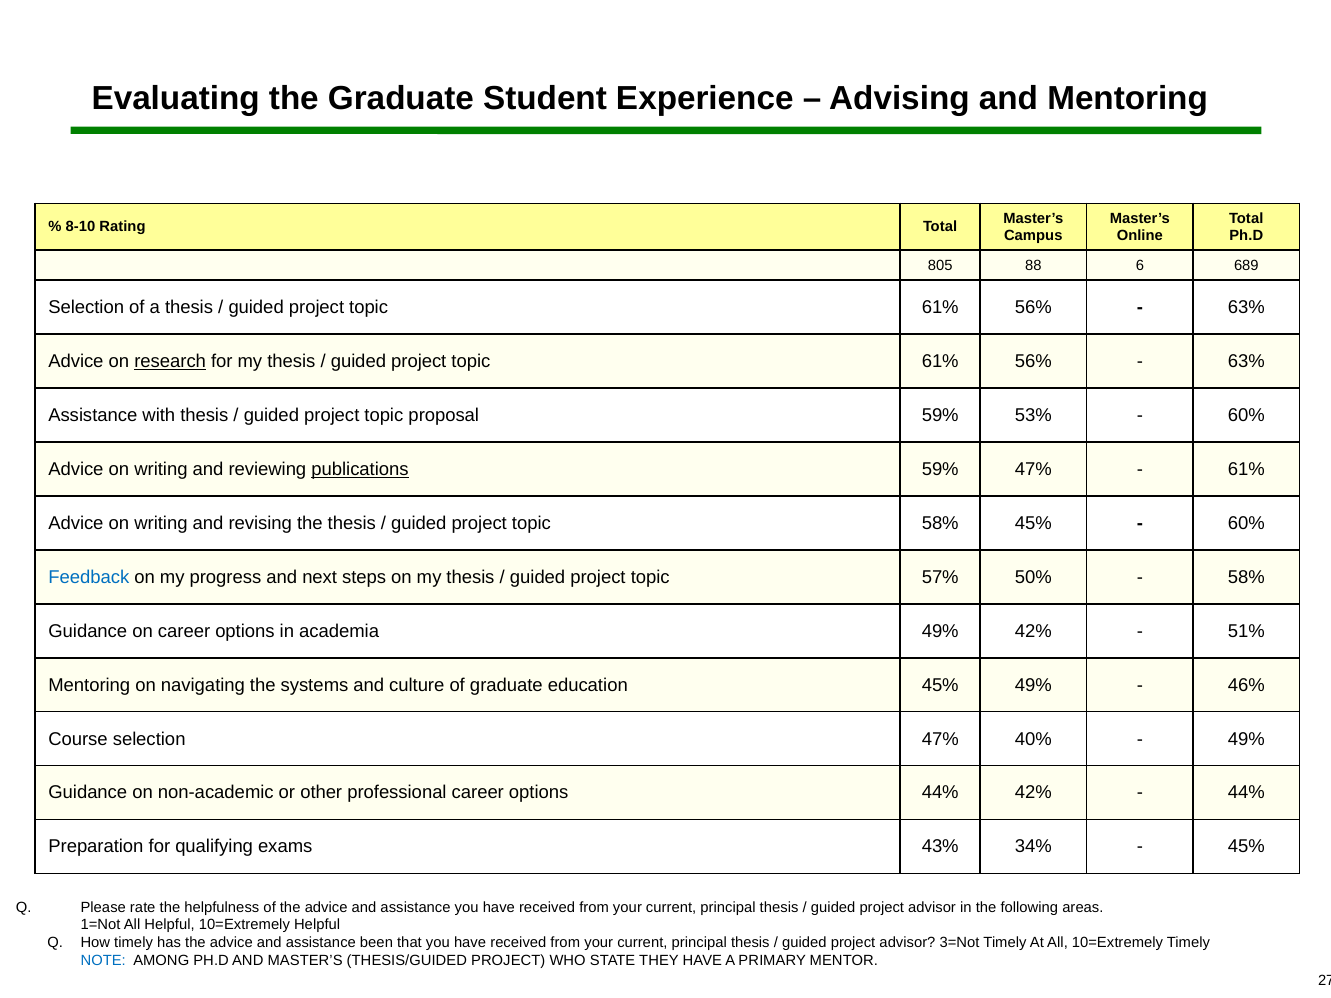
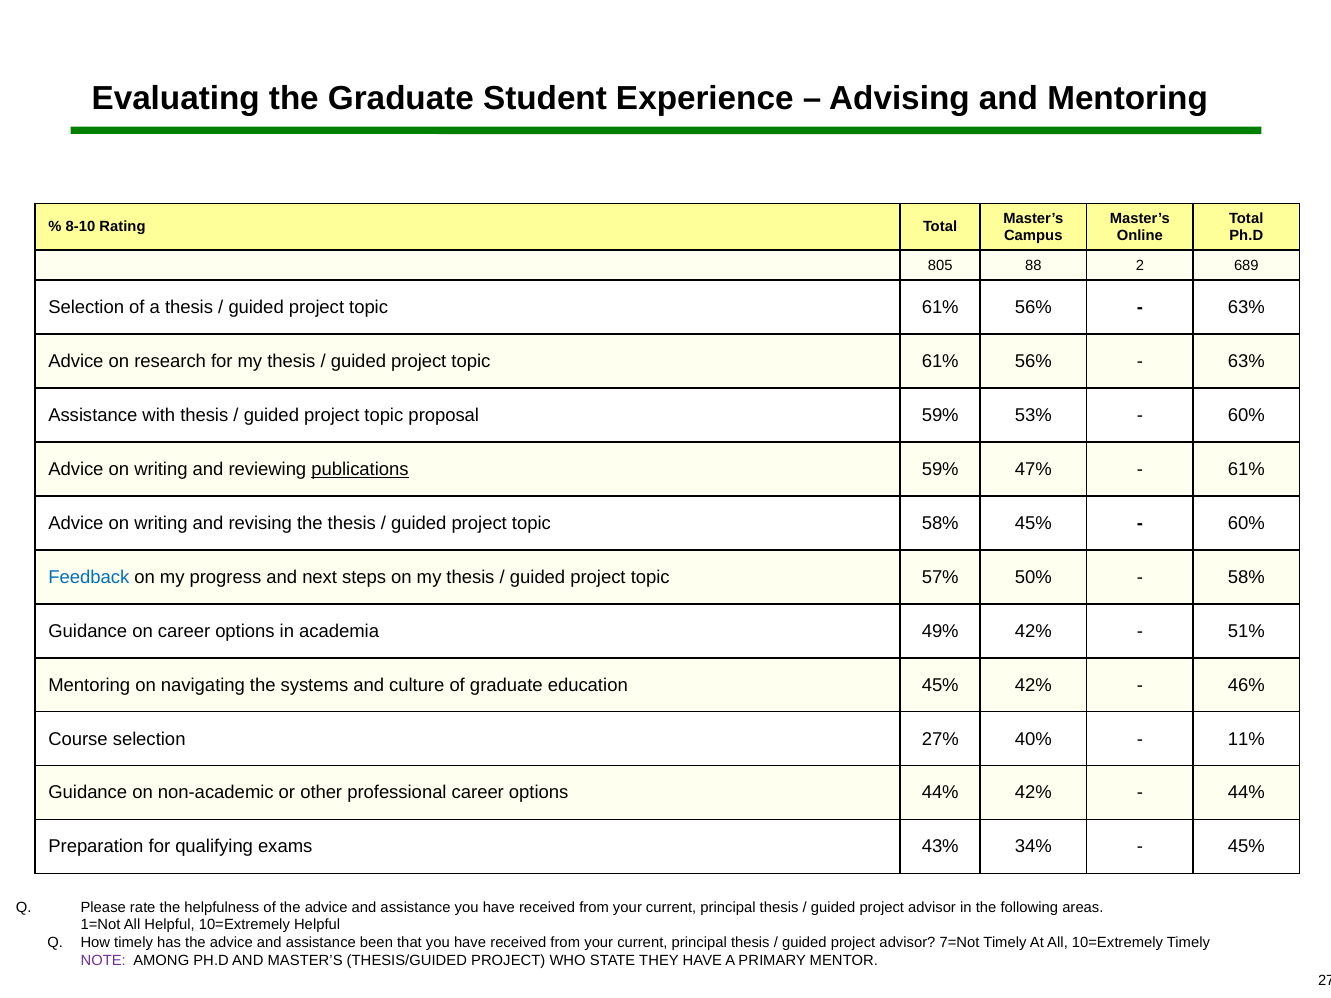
6: 6 -> 2 (1140, 265)
research underline: present -> none (170, 361)
45% 49%: 49% -> 42% (1033, 685)
selection 47%: 47% -> 27% (940, 739)
49%: 49% -> 11% (1246, 739)
3=Not: 3=Not -> 7=Not (960, 943)
NOTE colour: blue -> purple (103, 961)
